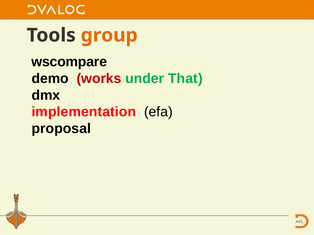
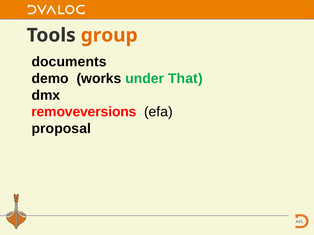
wscompare: wscompare -> documents (69, 62)
works colour: red -> black (99, 79)
implementation: implementation -> removeversions (84, 112)
